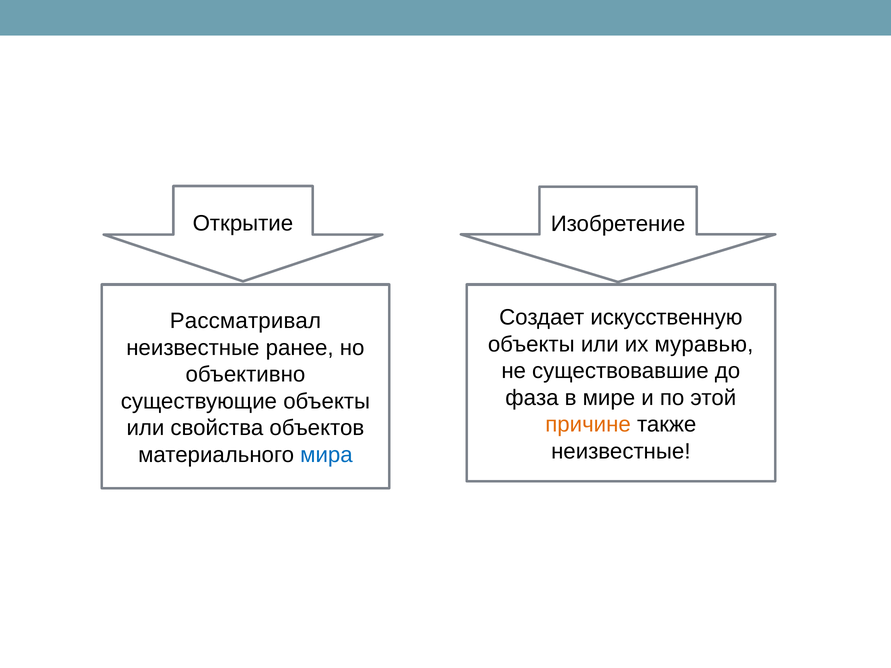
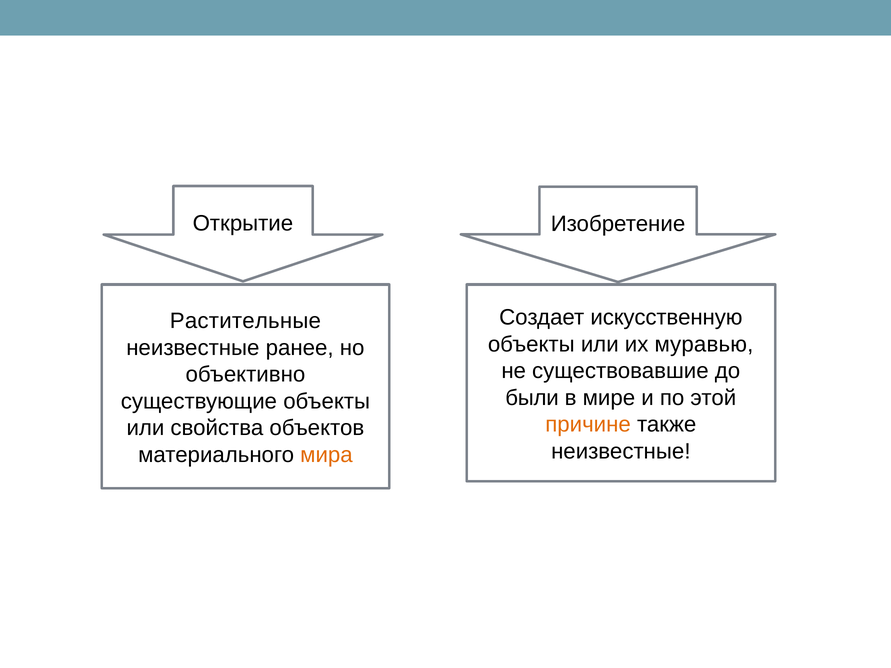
Рассматривал: Рассматривал -> Растительные (245, 321)
фаза: фаза -> были (532, 398)
мира colour: blue -> orange (326, 455)
